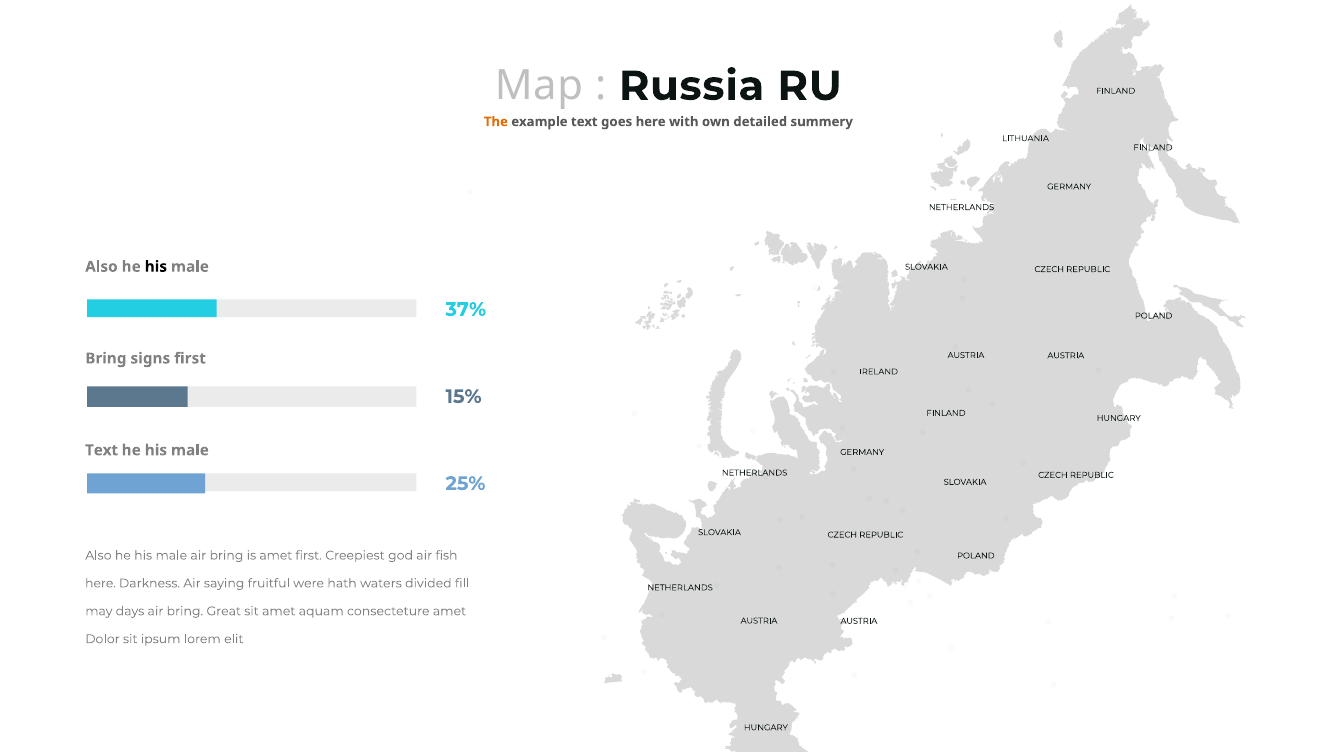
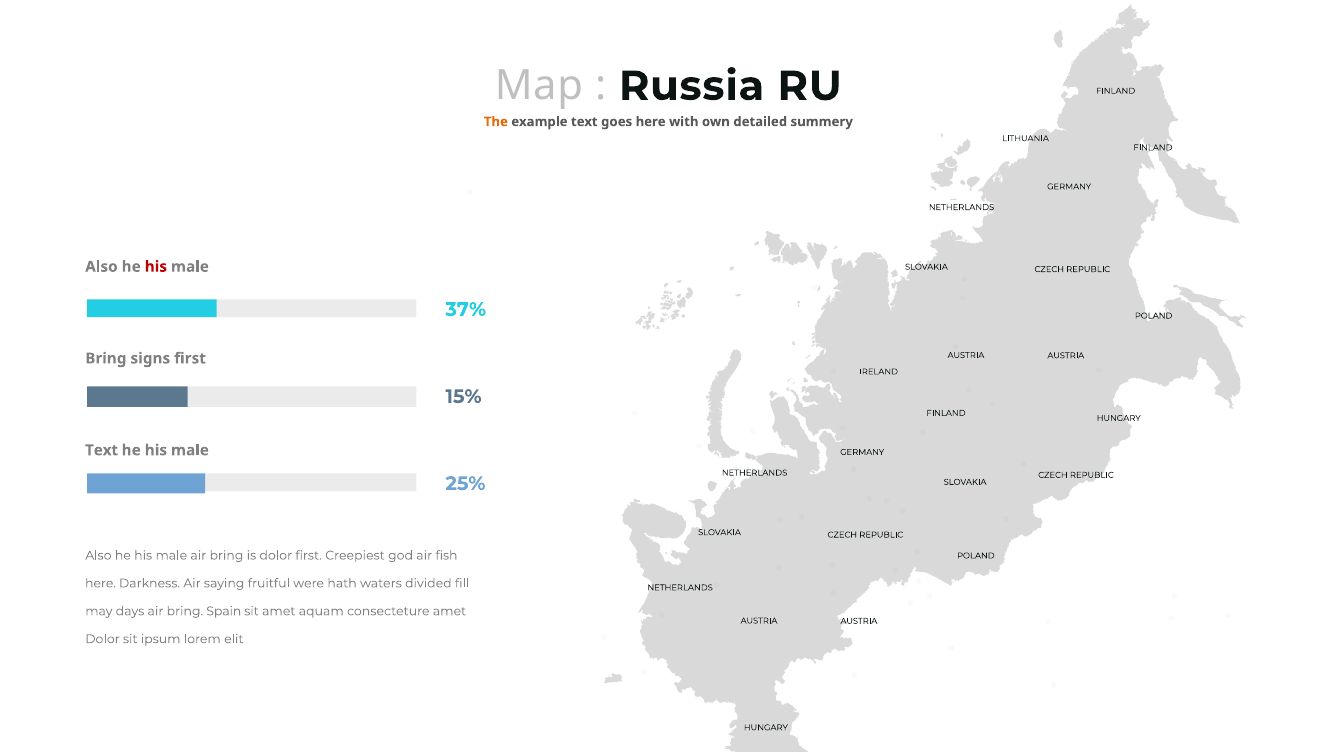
his colour: black -> red (156, 267)
is amet: amet -> dolor (276, 555)
Great: Great -> Spain (224, 611)
